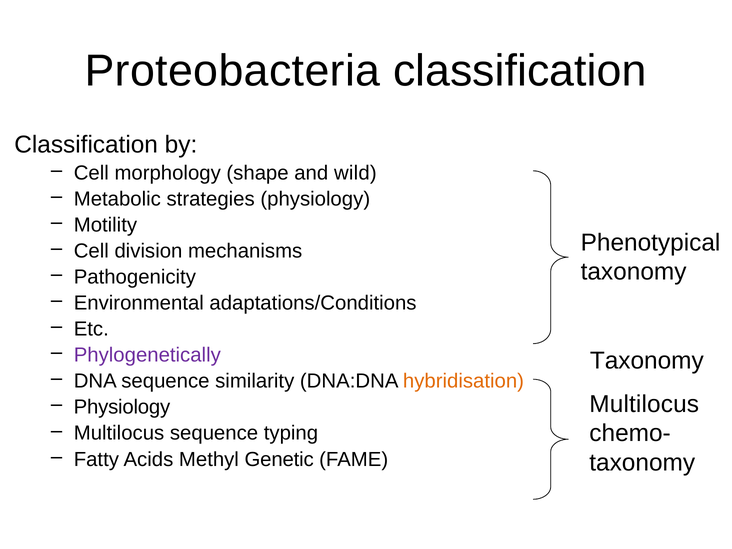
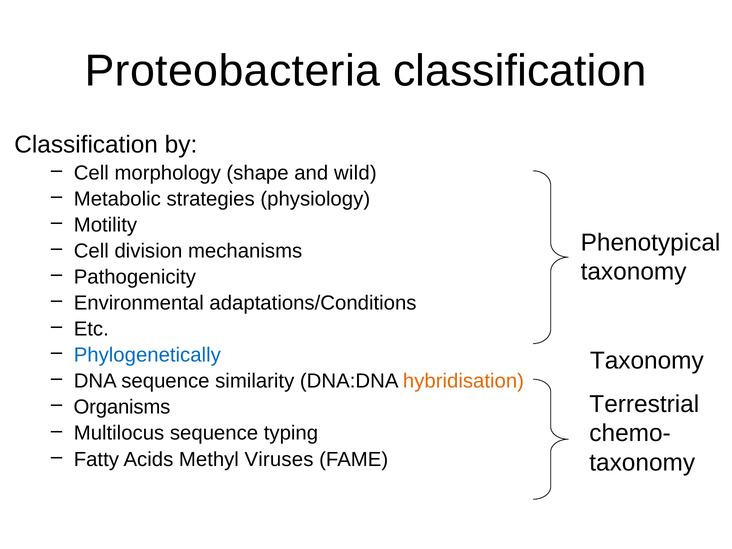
Phylogenetically colour: purple -> blue (147, 355)
Multilocus: Multilocus -> Terrestrial (644, 404)
Physiology: Physiology -> Organisms (122, 407)
Genetic: Genetic -> Viruses (279, 459)
